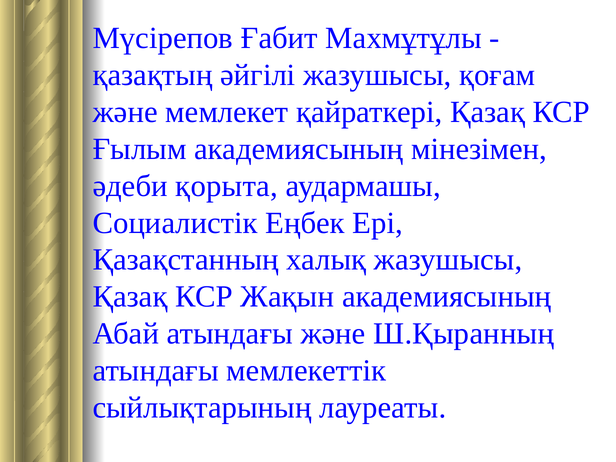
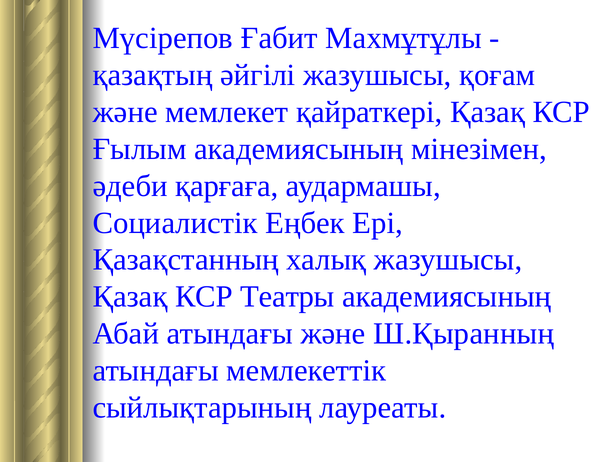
қорыта: қорыта -> қарғаға (227, 186)
Жақын: Жақын -> Театры (287, 297)
